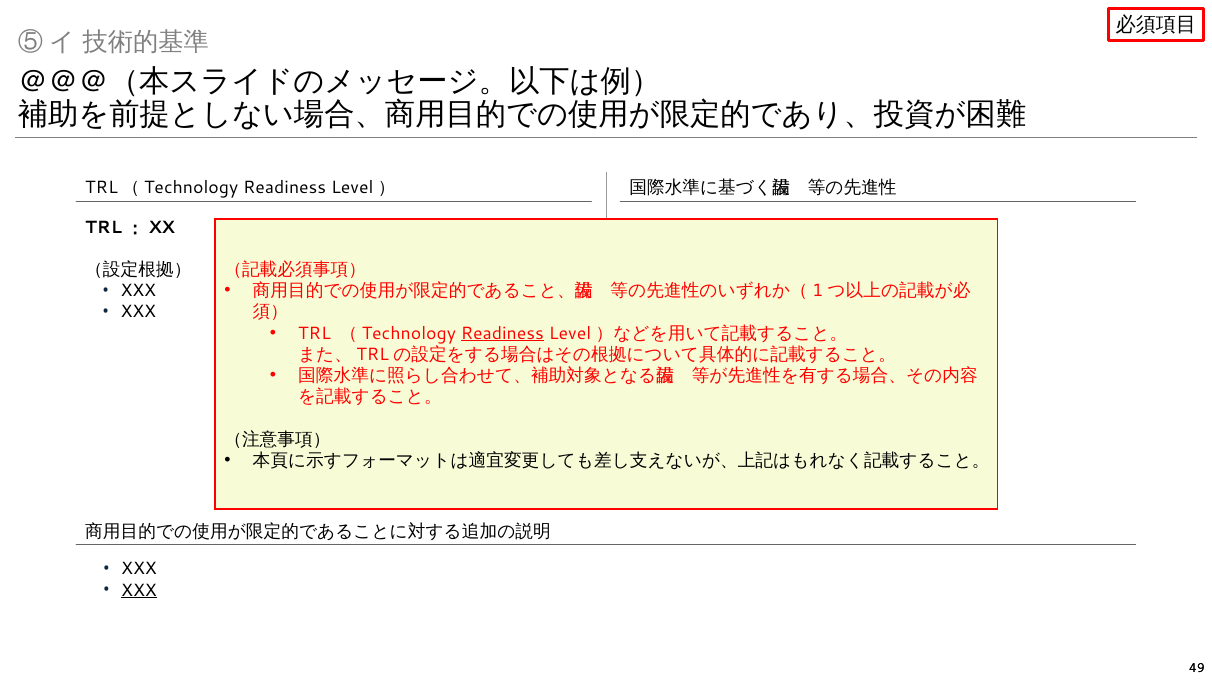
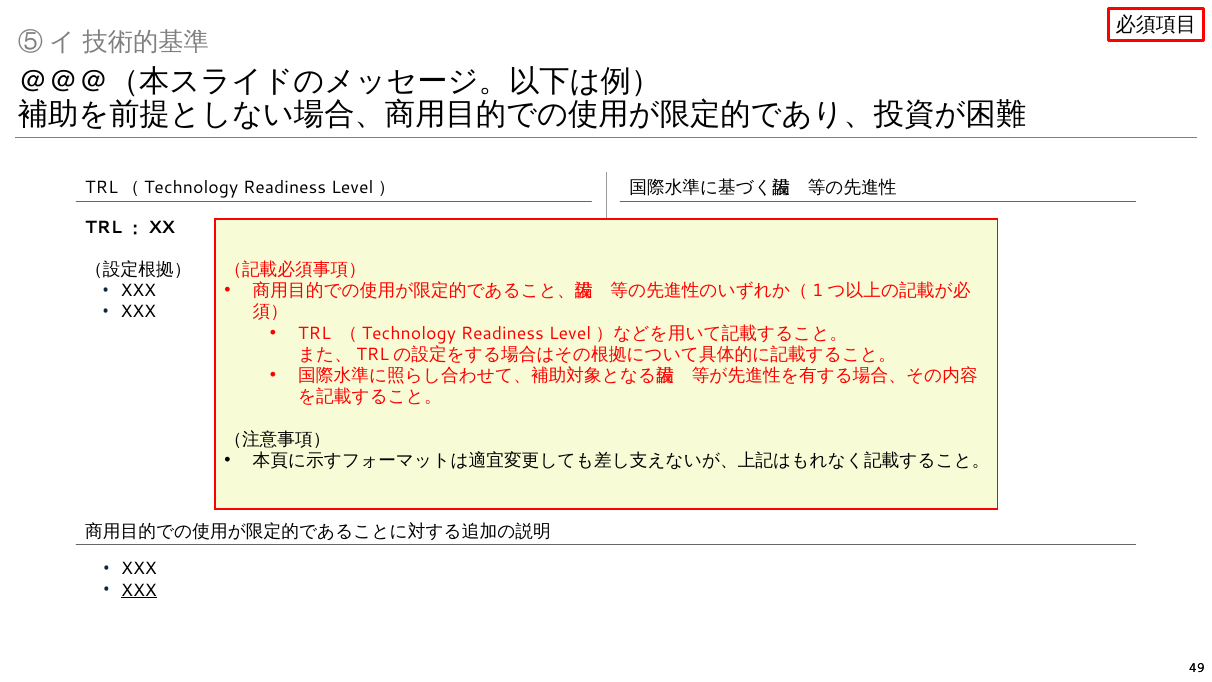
Readiness underline: present -> none (502, 333)
